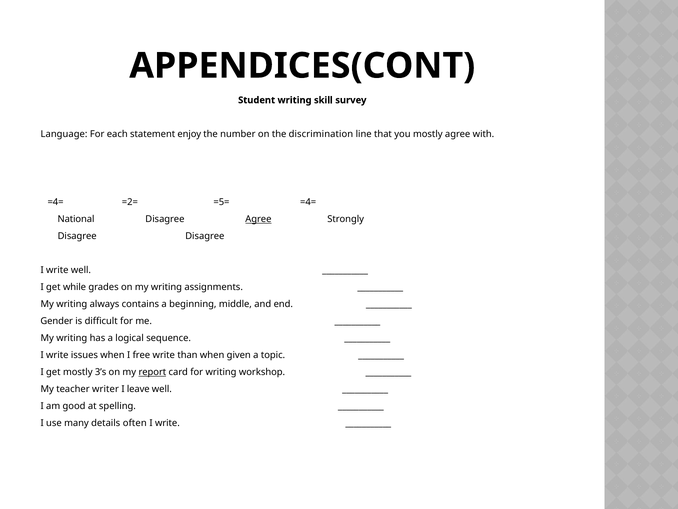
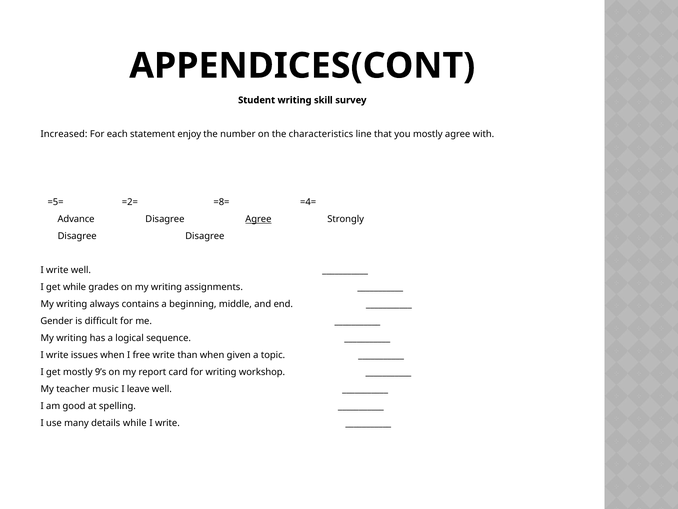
Language: Language -> Increased (64, 134)
discrimination: discrimination -> characteristics (321, 134)
=4=: =4= -> =5= (56, 202)
=5=: =5= -> =8= (221, 202)
National: National -> Advance (76, 219)
3’s: 3’s -> 9’s (101, 372)
report underline: present -> none (152, 372)
writer: writer -> music (106, 389)
details often: often -> while (135, 423)
